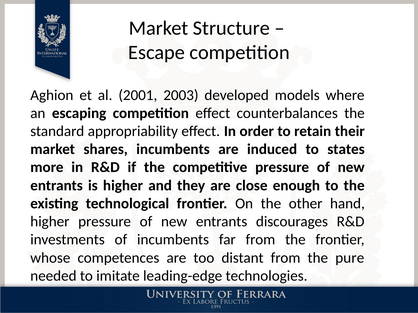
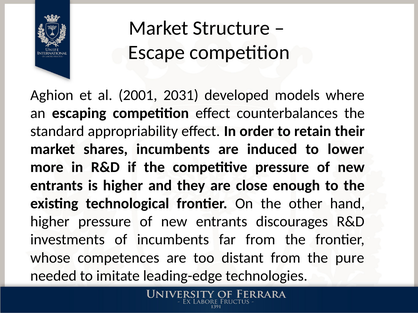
2003: 2003 -> 2031 (181, 95)
states: states -> lower (346, 150)
